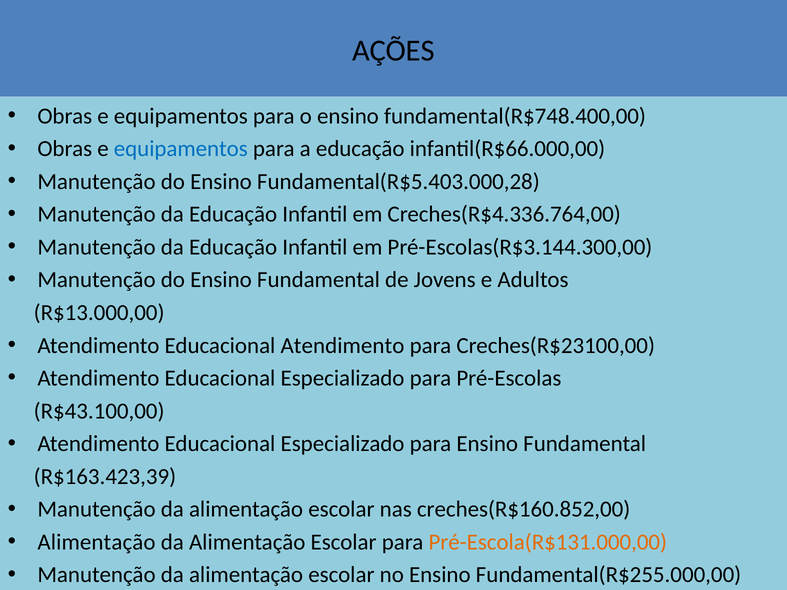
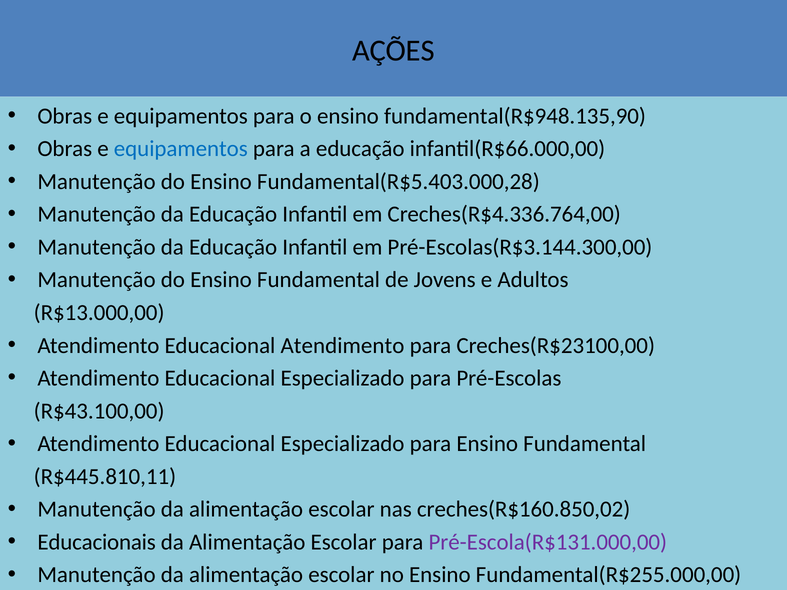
fundamental(R$748.400,00: fundamental(R$748.400,00 -> fundamental(R$948.135,90 (515, 116)
R$163.423,39: R$163.423,39 -> R$445.810,11 (105, 477)
creches(R$160.852,00: creches(R$160.852,00 -> creches(R$160.850,02 (524, 509)
Alimentação: Alimentação -> Educacionais (97, 542)
Pré-Escola(R$131.000,00 colour: orange -> purple (548, 542)
